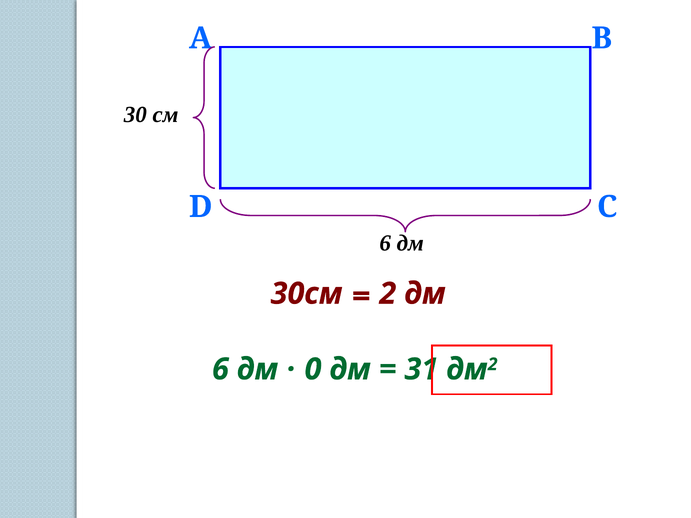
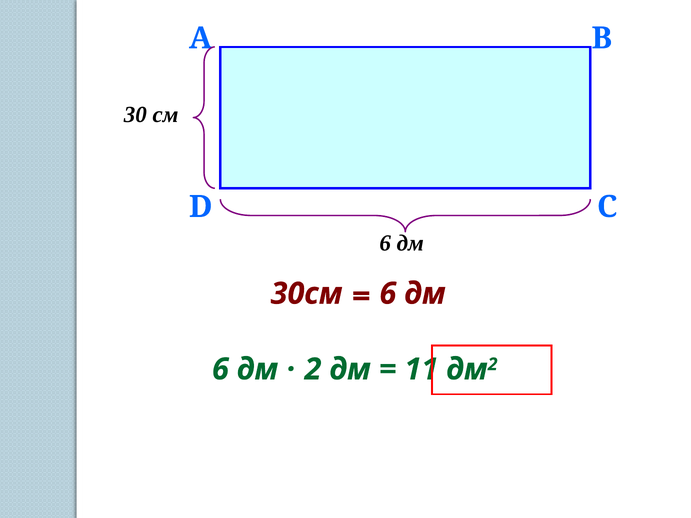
2: 2 -> 6 (388, 294)
0: 0 -> 2 (313, 369)
31: 31 -> 11 (421, 369)
